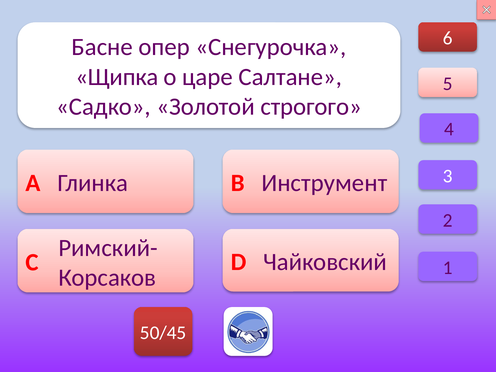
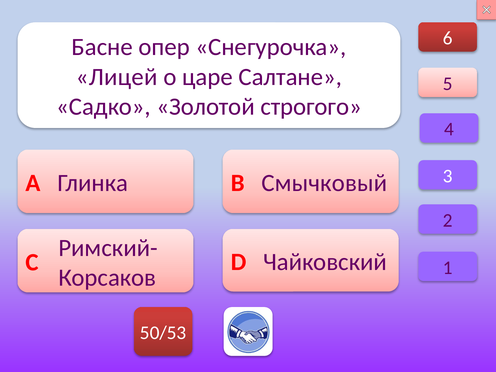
Щипка: Щипка -> Лицей (117, 77)
Инструмент: Инструмент -> Смычковый (324, 183)
50/45: 50/45 -> 50/53 (163, 333)
